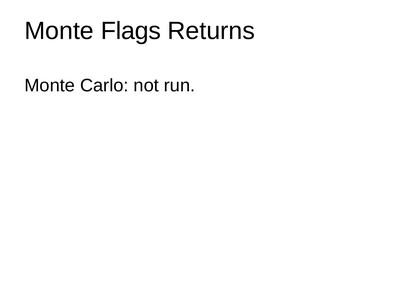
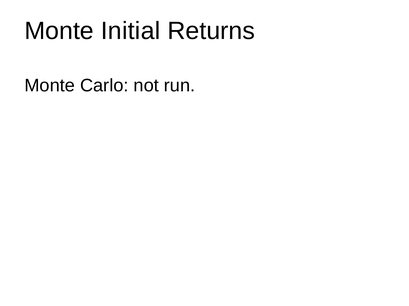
Flags: Flags -> Initial (131, 31)
